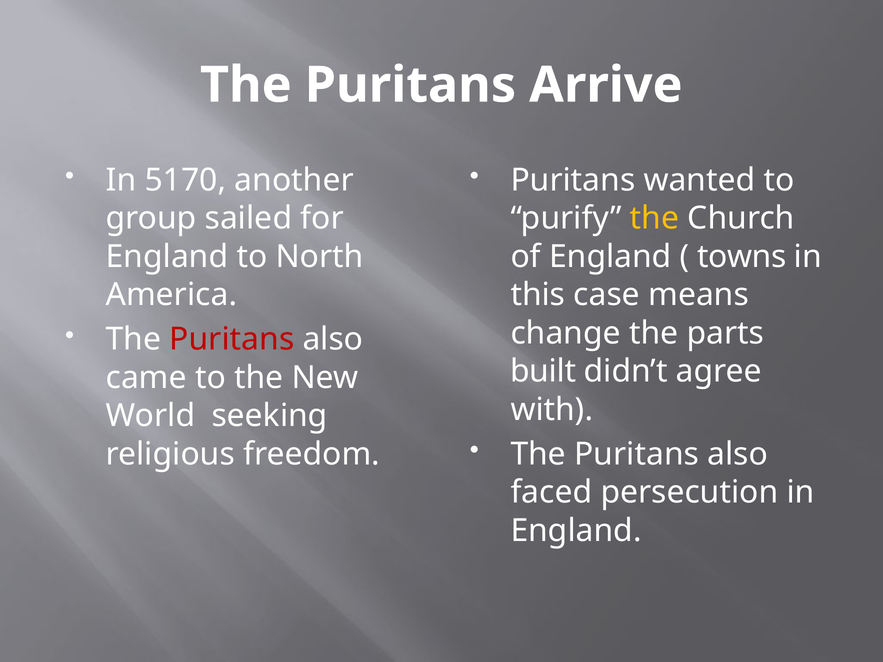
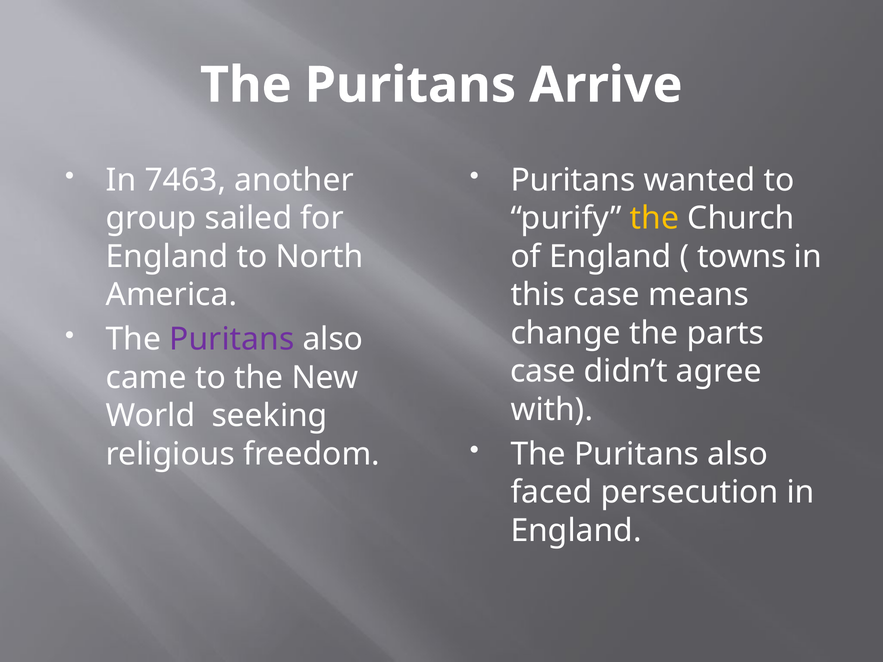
5170: 5170 -> 7463 (185, 180)
Puritans colour: red -> purple (232, 340)
built: built -> case (543, 371)
